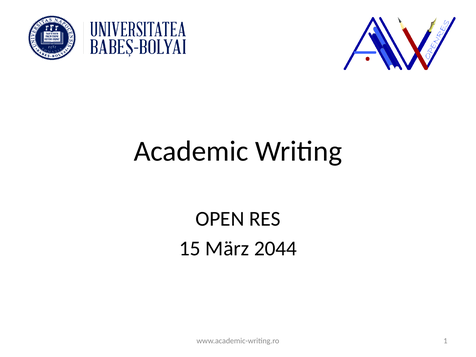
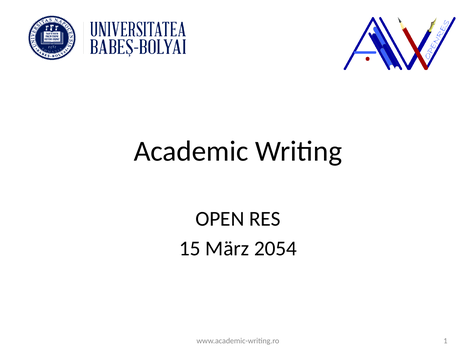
2044: 2044 -> 2054 (275, 249)
